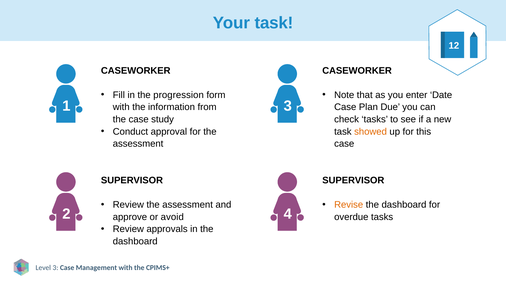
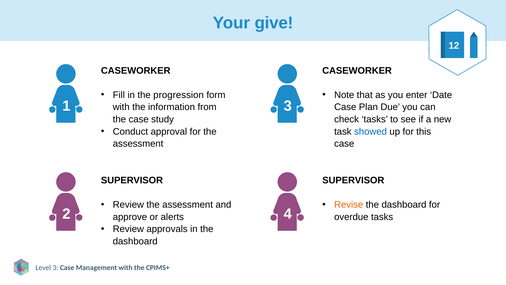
Your task: task -> give (274, 23)
showed colour: orange -> blue (371, 131)
avoid: avoid -> alerts (172, 217)
